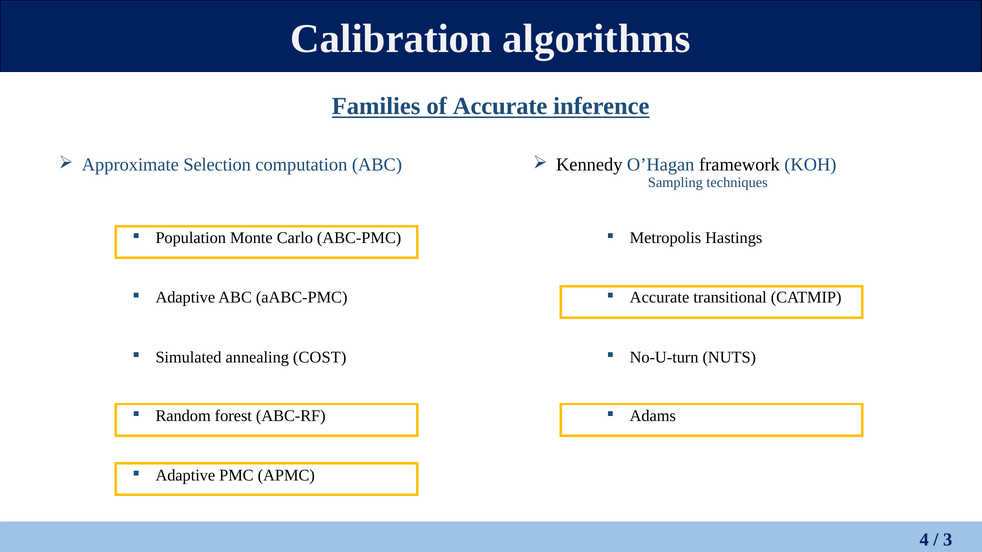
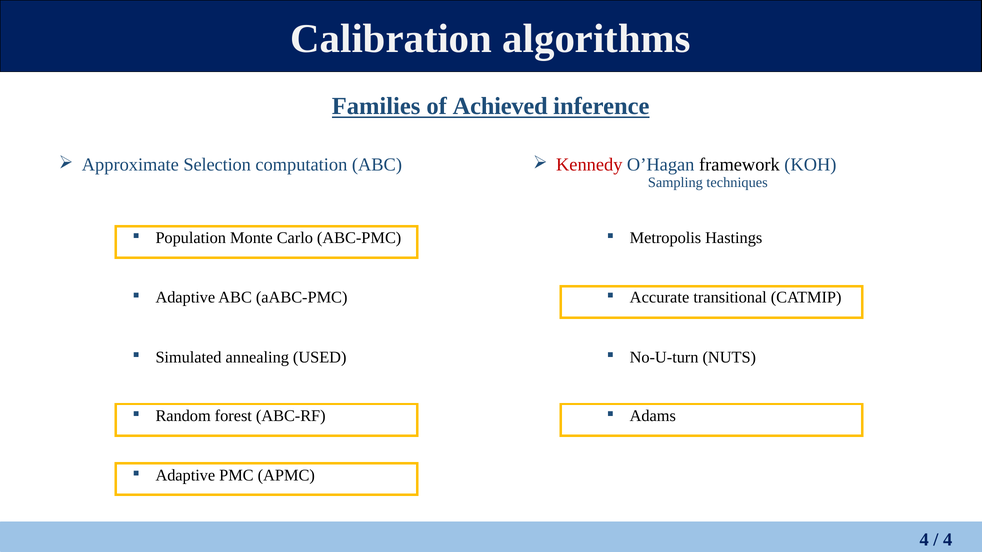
of Accurate: Accurate -> Achieved (500, 106)
Kennedy colour: black -> red (589, 165)
COST: COST -> USED (320, 358)
3: 3 -> 4 (948, 540)
